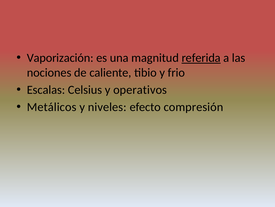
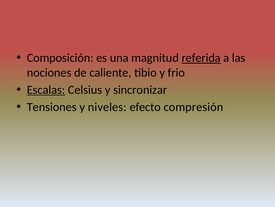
Vaporización: Vaporización -> Composición (60, 58)
Escalas underline: none -> present (46, 90)
operativos: operativos -> sincronizar (140, 90)
Metálicos: Metálicos -> Tensiones (52, 107)
